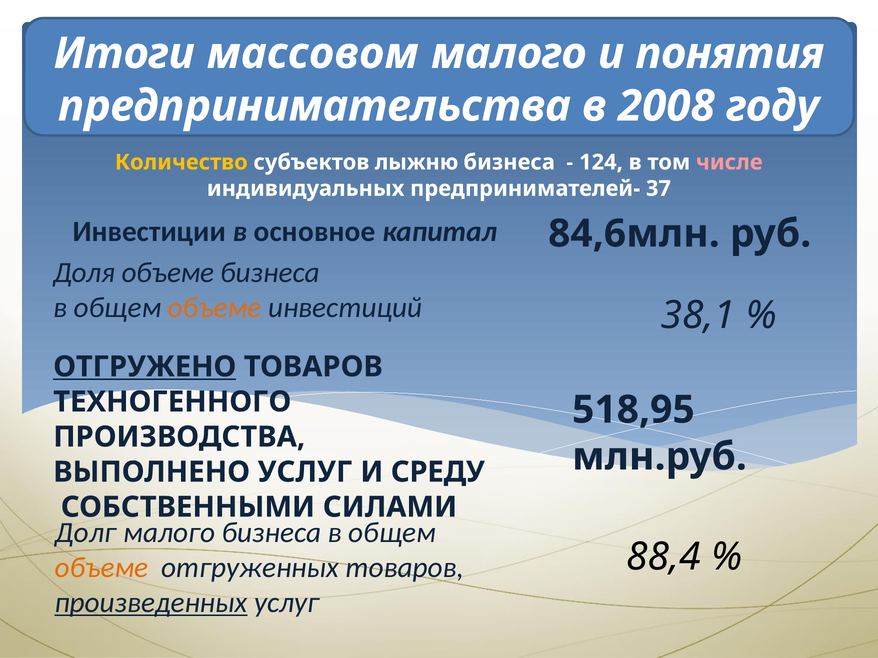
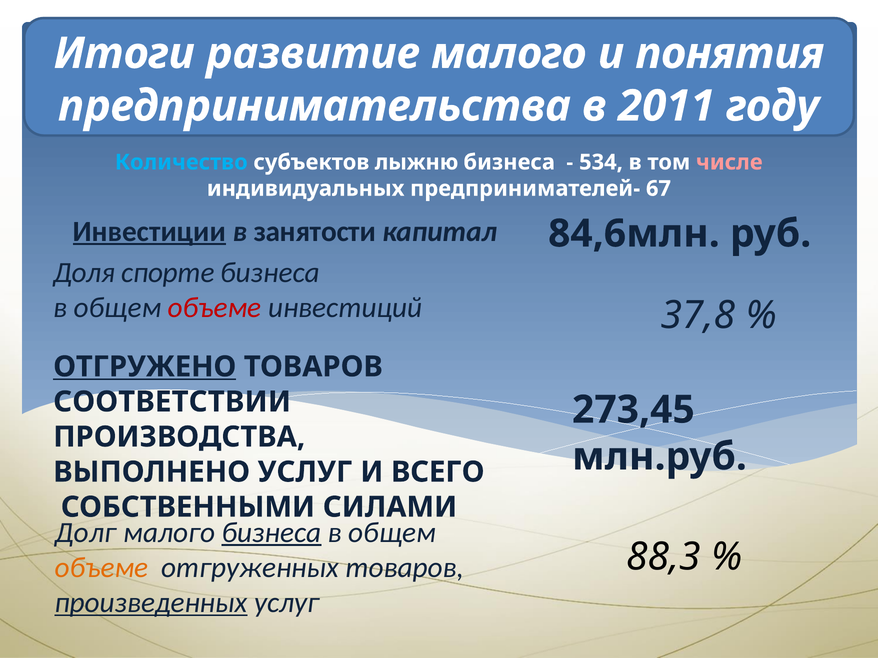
массовом: массовом -> развитие (313, 54)
2008: 2008 -> 2011 (666, 106)
Количество colour: yellow -> light blue (181, 162)
124: 124 -> 534 (601, 162)
37: 37 -> 67 (658, 189)
Инвестиции underline: none -> present (149, 232)
основное: основное -> занятости (315, 232)
Доля объеме: объеме -> спорте (168, 273)
объеме colour: orange -> red (215, 308)
38,1: 38,1 -> 37,8 (698, 316)
ТЕХНОГЕННОГО: ТЕХНОГЕННОГО -> СООТВЕТСТВИИ (172, 402)
518,95: 518,95 -> 273,45 (633, 410)
СРЕДУ: СРЕДУ -> ВСЕГО (438, 472)
бизнеса underline: none -> present (271, 533)
88,4: 88,4 -> 88,3 (664, 557)
